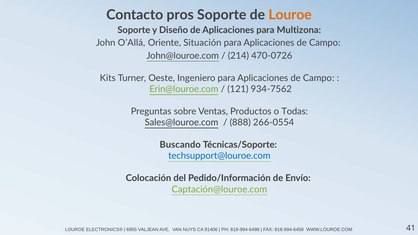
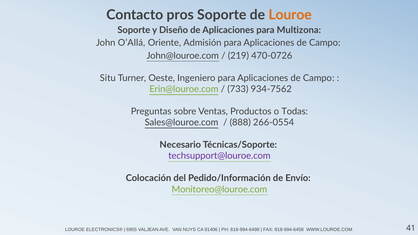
Situación: Situación -> Admisión (202, 43)
214: 214 -> 219 (238, 56)
Kits: Kits -> Situ (108, 78)
121: 121 -> 733 (238, 89)
Buscando: Buscando -> Necesario (180, 145)
techsupport@louroe.com colour: blue -> purple (219, 156)
Captación@louroe.com: Captación@louroe.com -> Monitoreo@louroe.com (219, 189)
